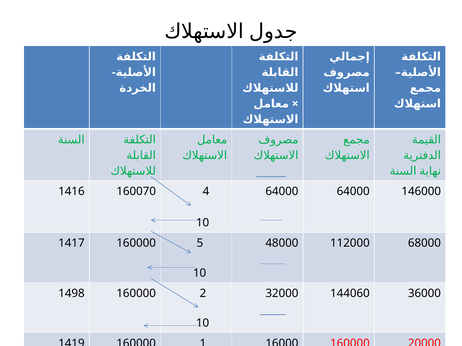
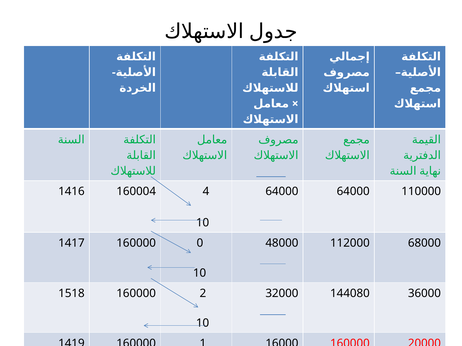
160070: 160070 -> 160004 (136, 192)
146000: 146000 -> 110000 (421, 192)
5: 5 -> 0 (200, 244)
1498: 1498 -> 1518 (71, 294)
144060: 144060 -> 144080 (350, 294)
